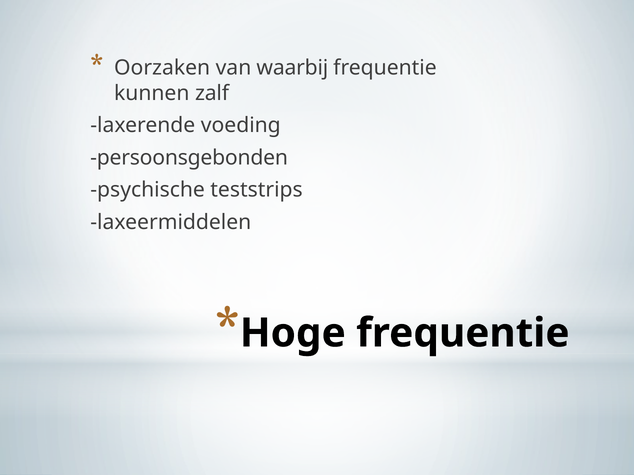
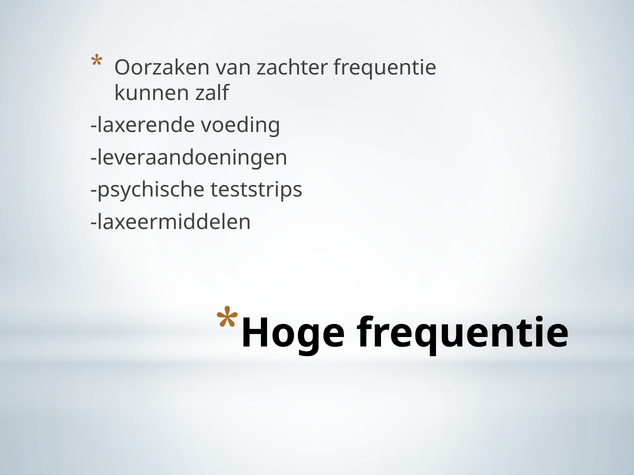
waarbij: waarbij -> zachter (292, 68)
persoonsgebonden: persoonsgebonden -> leveraandoeningen (189, 158)
